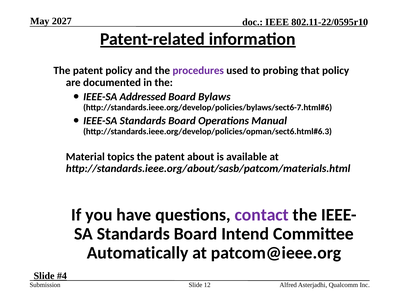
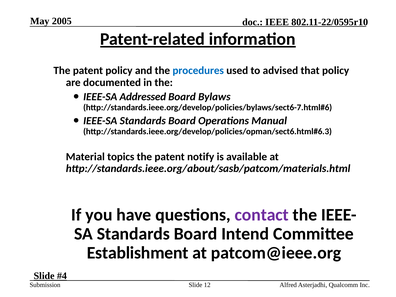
2027: 2027 -> 2005 (62, 21)
procedures colour: purple -> blue (198, 71)
probing: probing -> advised (280, 71)
about: about -> notify (201, 157)
Automatically: Automatically -> Establishment (138, 253)
